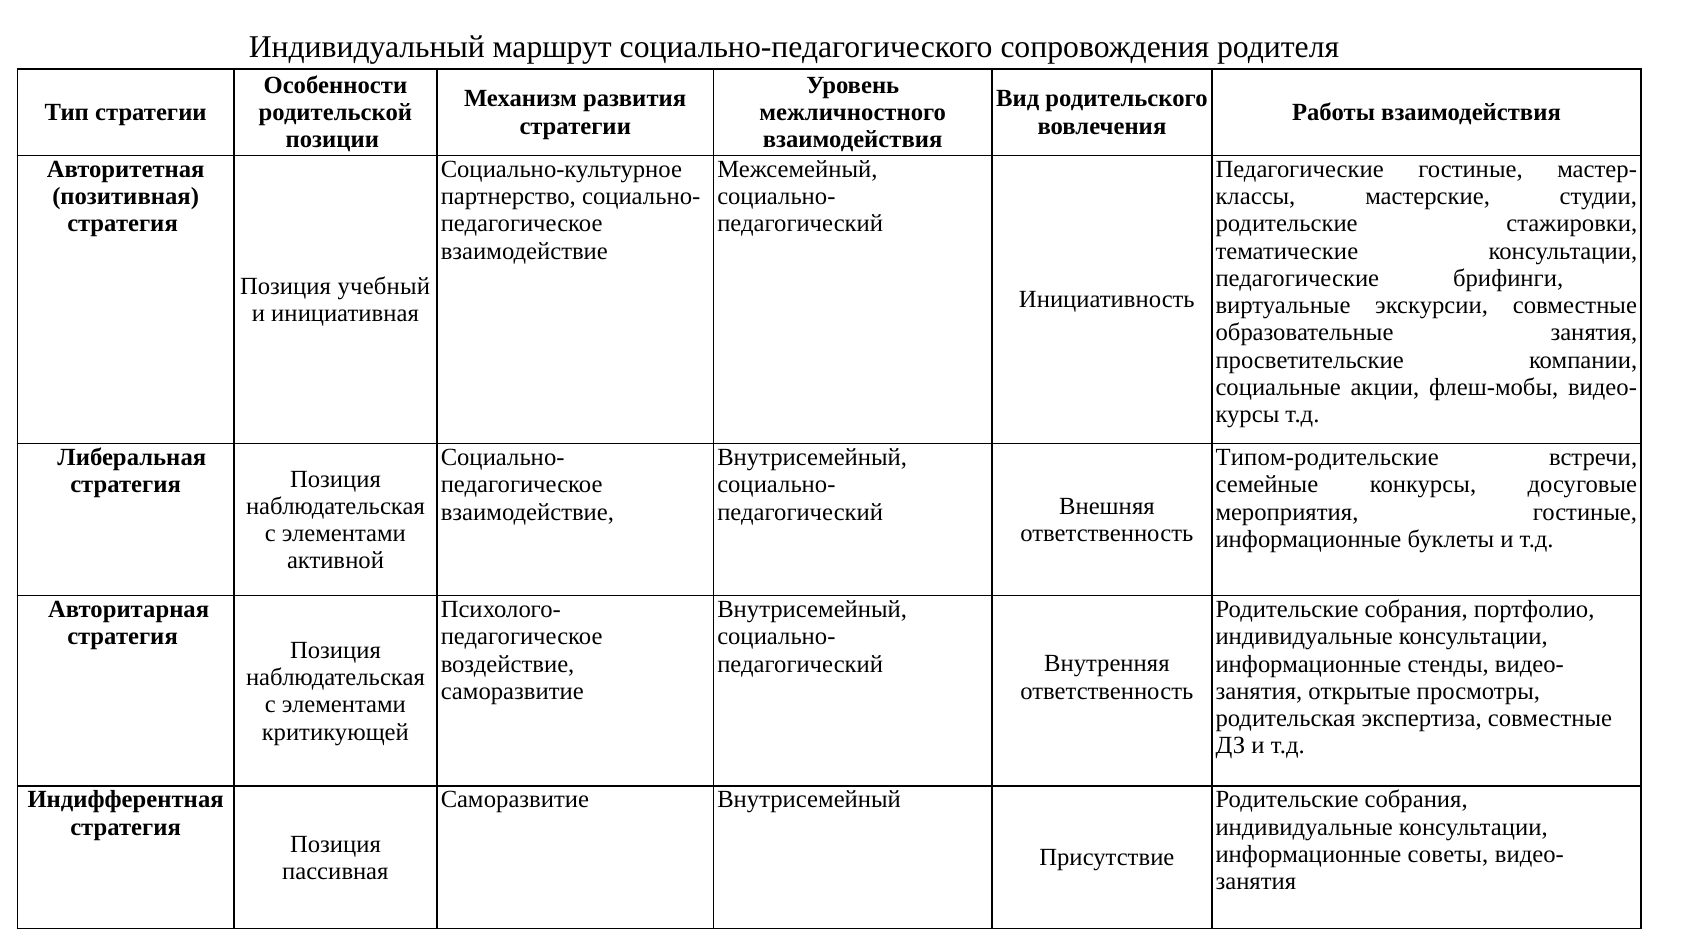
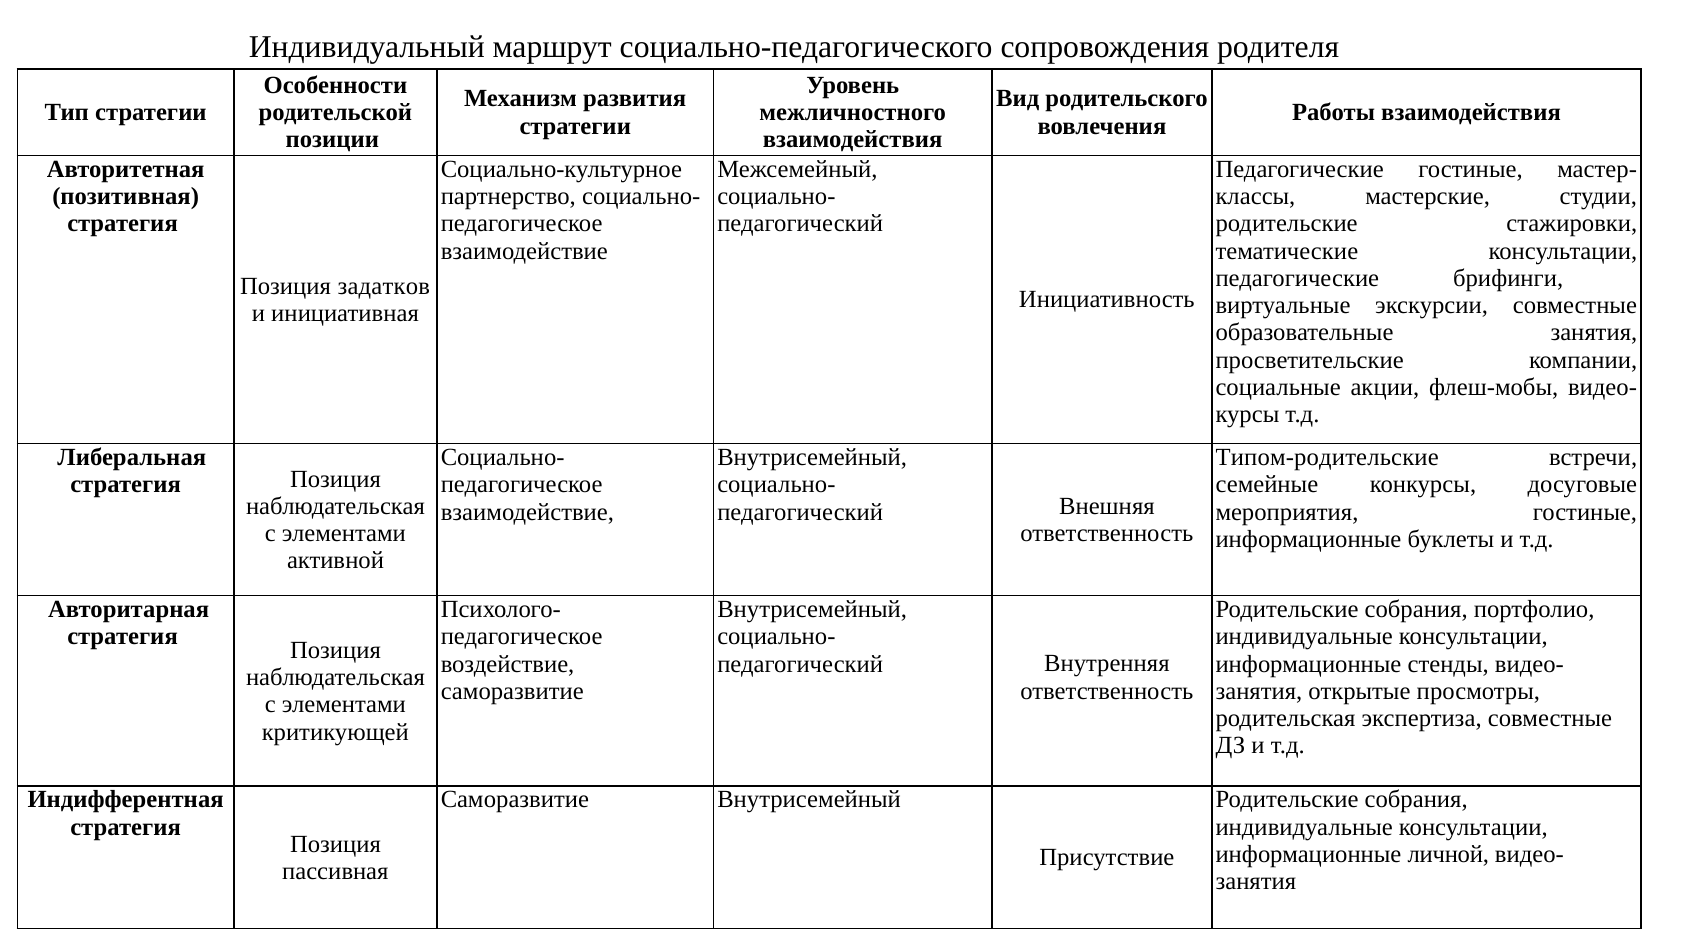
учебный: учебный -> задатков (384, 286)
советы: советы -> личной (1448, 854)
